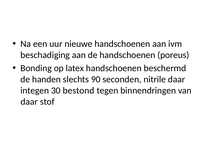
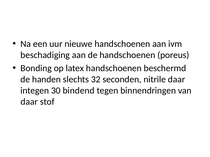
90: 90 -> 32 (96, 80)
bestond: bestond -> bindend (79, 91)
